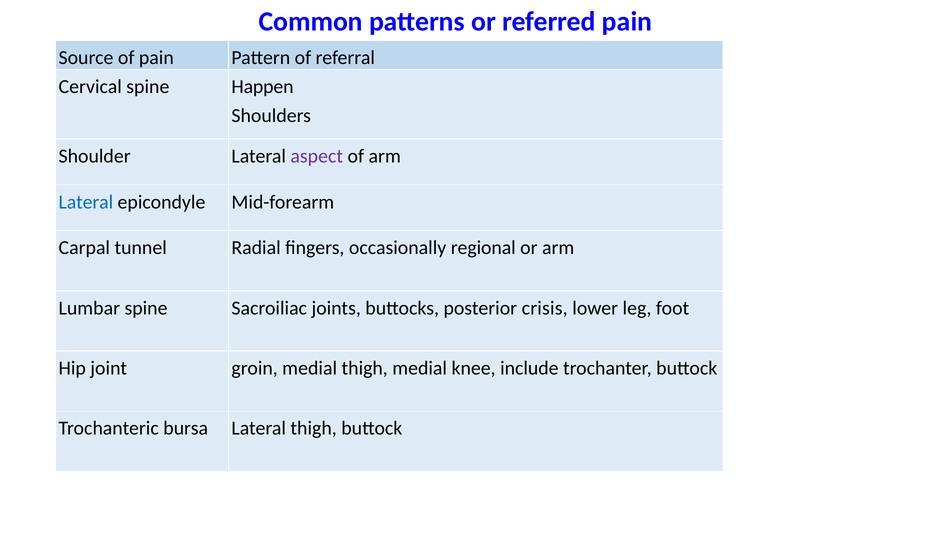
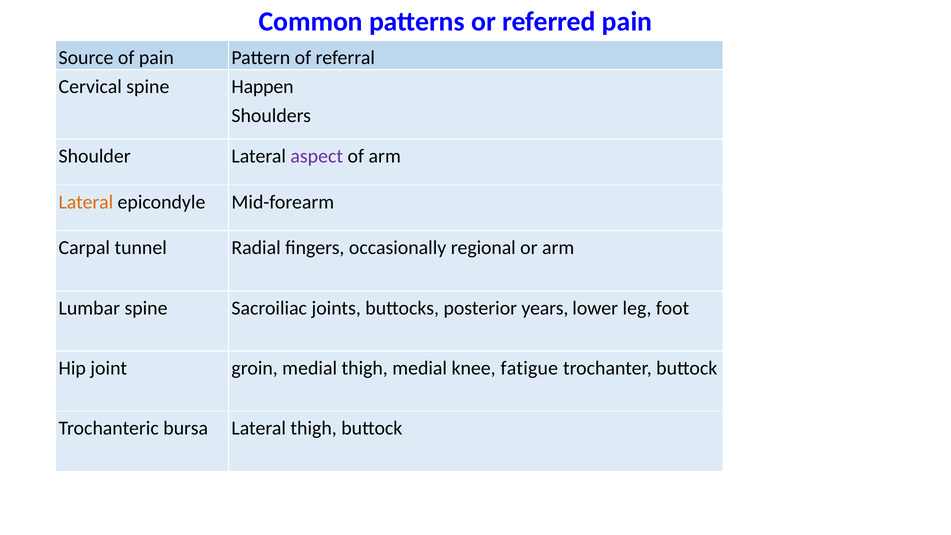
Lateral colour: blue -> orange (86, 202)
crisis: crisis -> years (545, 308)
include: include -> fatigue (529, 368)
